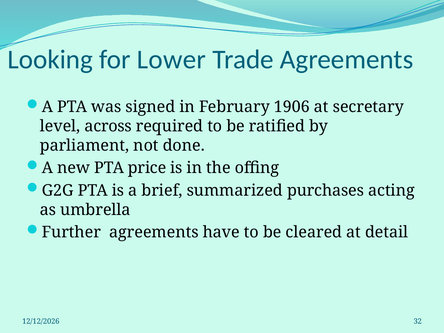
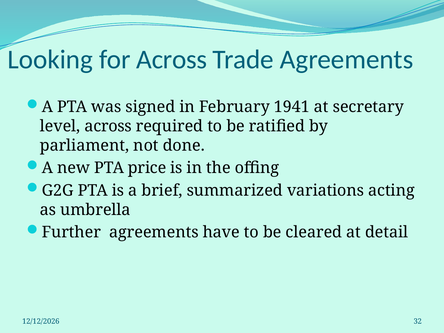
for Lower: Lower -> Across (172, 60)
1906: 1906 -> 1941 (292, 107)
purchases: purchases -> variations (326, 190)
